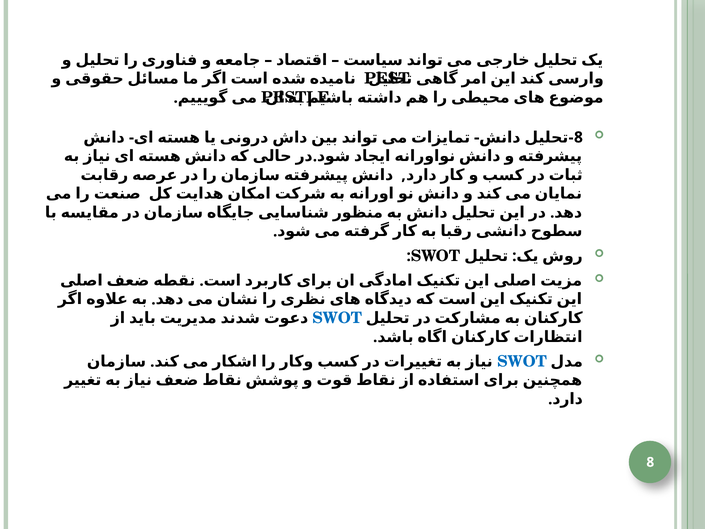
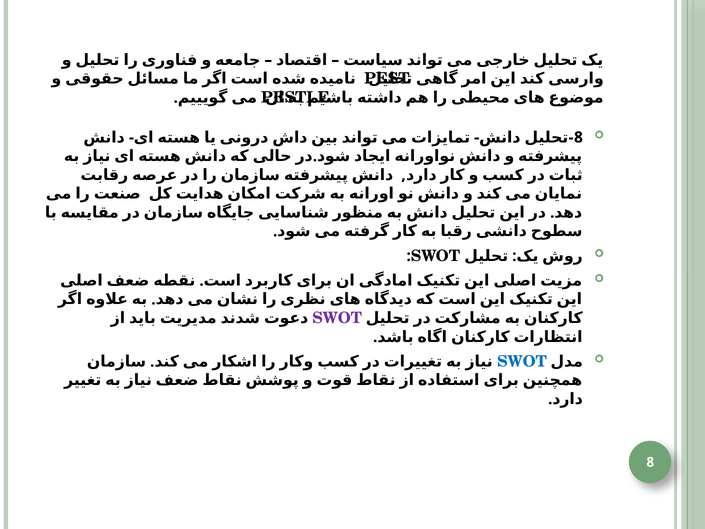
SWOT colour: blue -> purple (337, 318)
